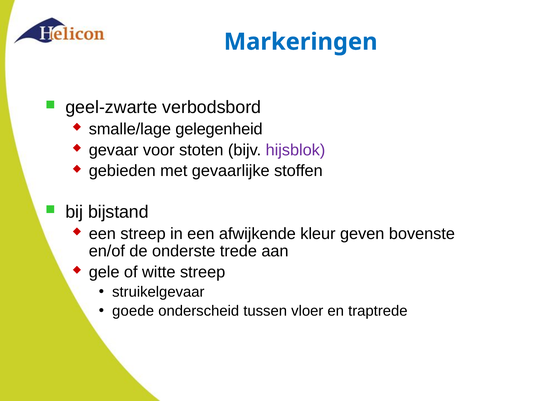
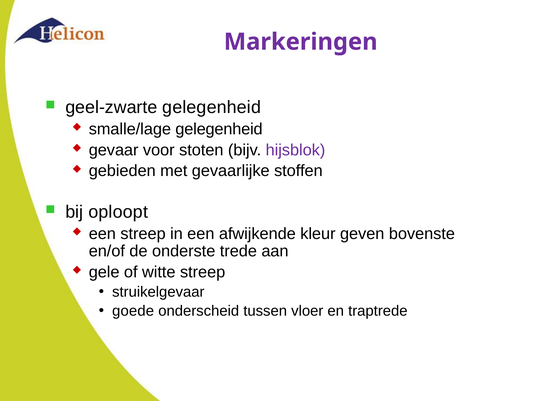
Markeringen colour: blue -> purple (301, 42)
geel-zwarte verbodsbord: verbodsbord -> gelegenheid (212, 107)
bijstand: bijstand -> oploopt (118, 212)
